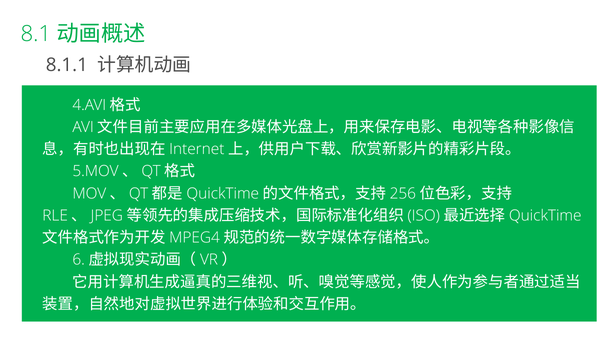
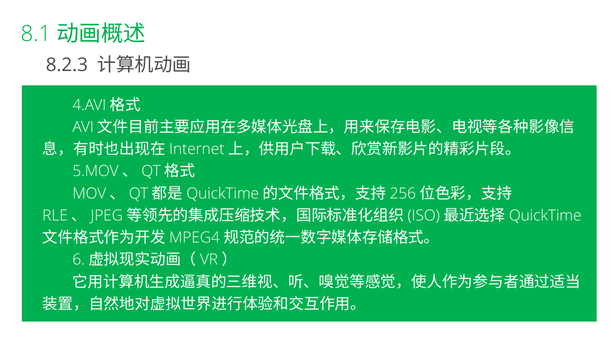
8.1.1: 8.1.1 -> 8.2.3 (67, 65)
